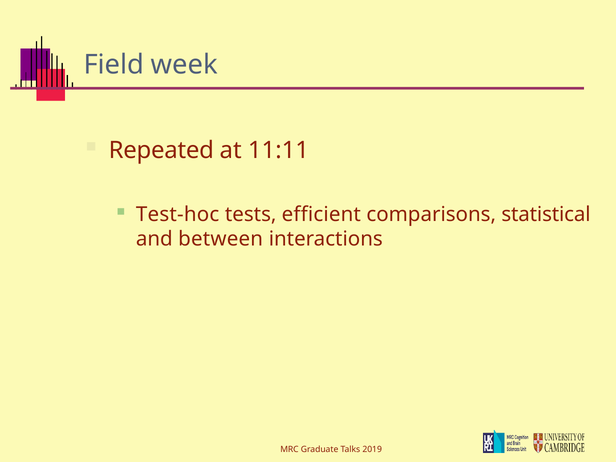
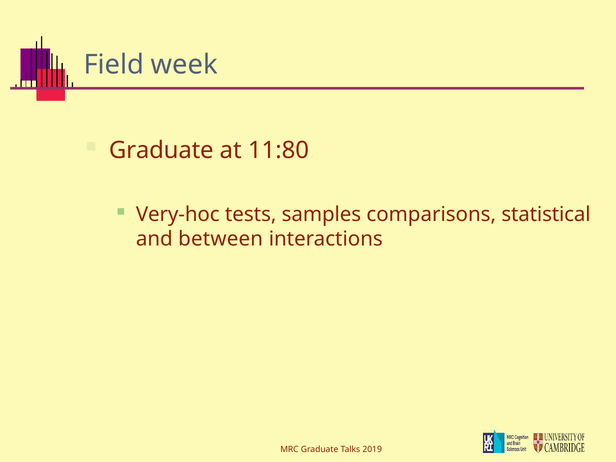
Repeated: Repeated -> Graduate (161, 150)
11:11: 11:11 -> 11:80 (278, 150)
Test-hoc: Test-hoc -> Very-hoc (178, 214)
efficient: efficient -> samples (321, 214)
